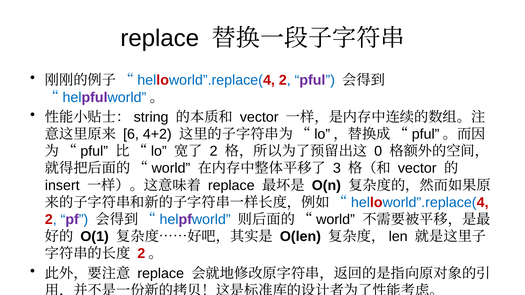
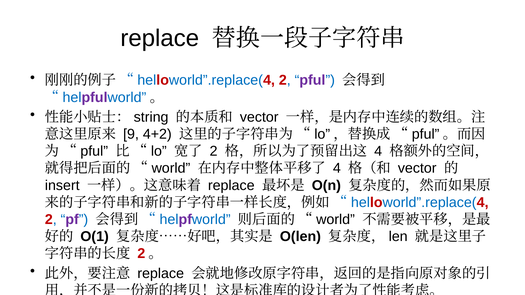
6: 6 -> 9 (131, 134)
0: 0 -> 4 (378, 151)
3: 3 -> 4 (337, 168)
